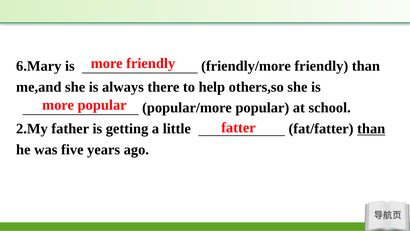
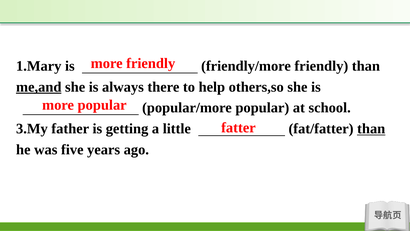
6.Mary: 6.Mary -> 1.Mary (39, 66)
me,and underline: none -> present (39, 87)
2.My: 2.My -> 3.My (32, 128)
